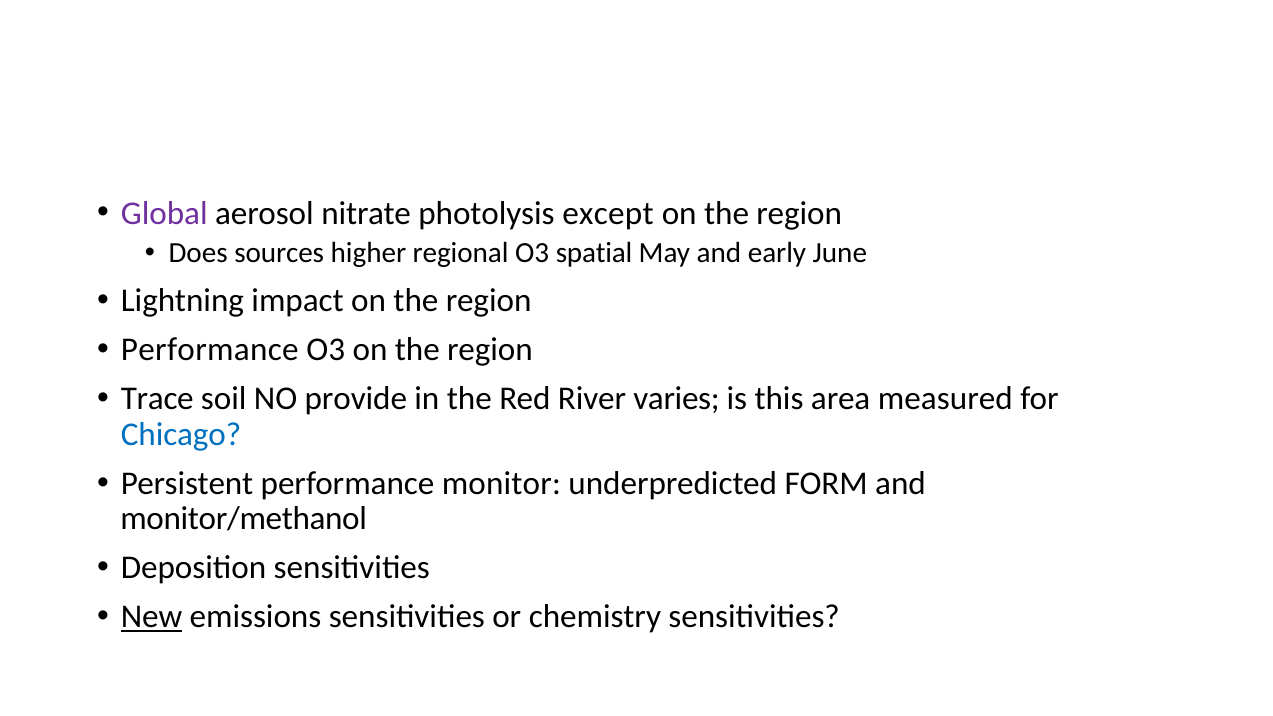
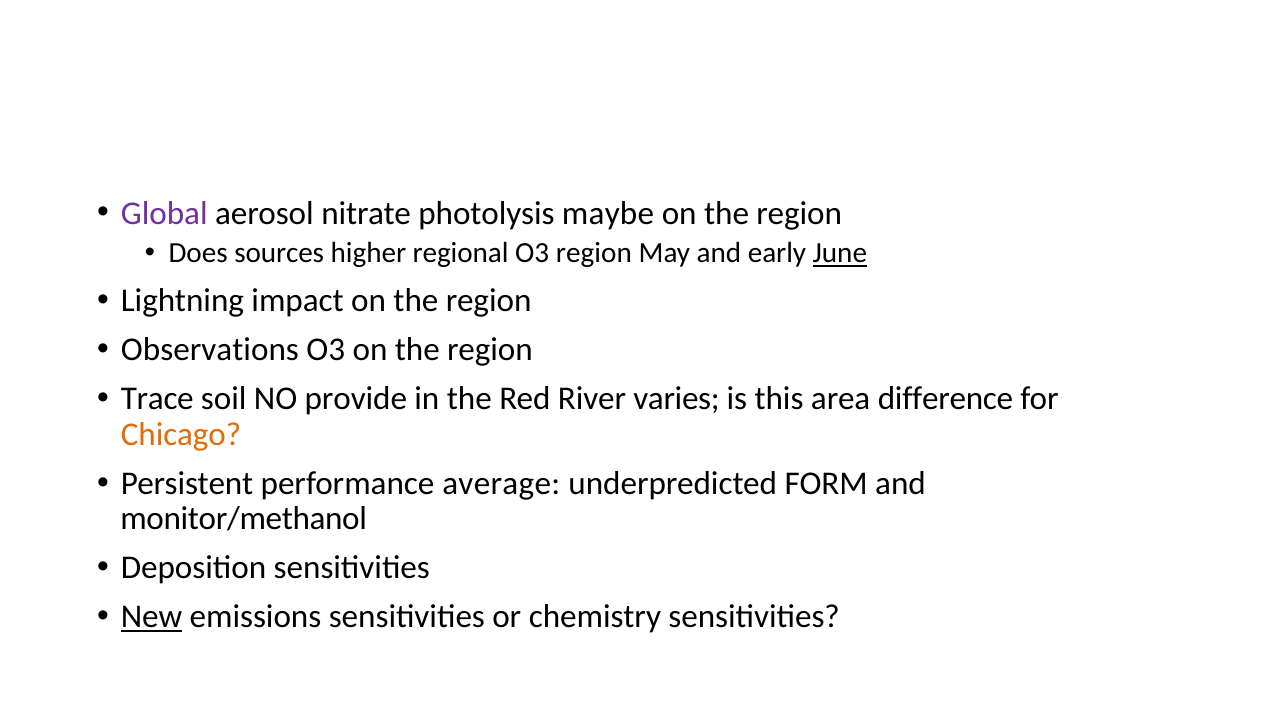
except: except -> maybe (608, 213)
O3 spatial: spatial -> region (594, 253)
June underline: none -> present (840, 253)
Performance: Performance -> Observations (210, 349)
measured: measured -> difference (945, 398)
Chicago colour: blue -> orange (181, 434)
monitor: monitor -> average (501, 483)
